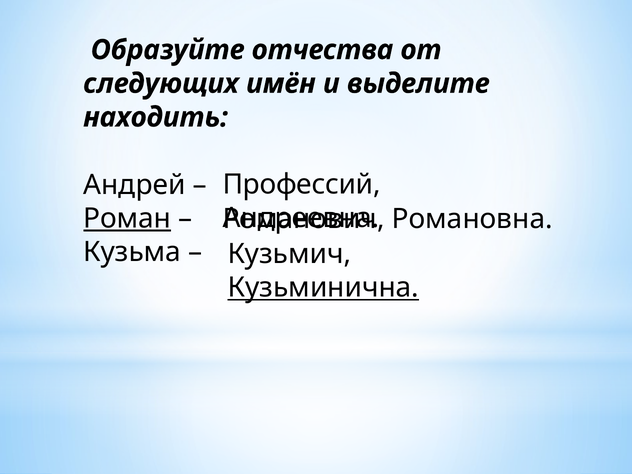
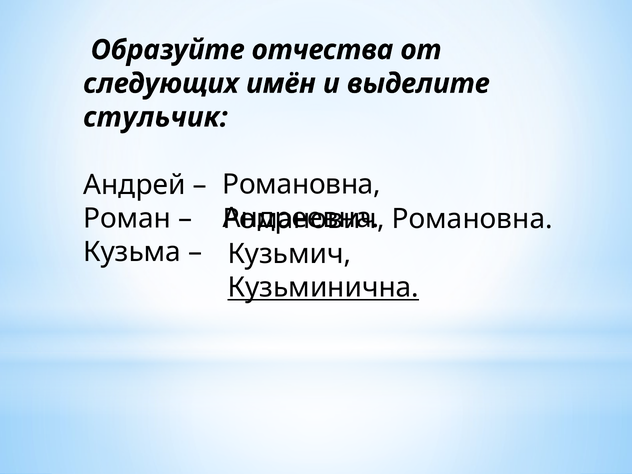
находить: находить -> стульчик (156, 117)
Профессий: Профессий -> Романовна (302, 184)
Роман underline: present -> none (127, 218)
